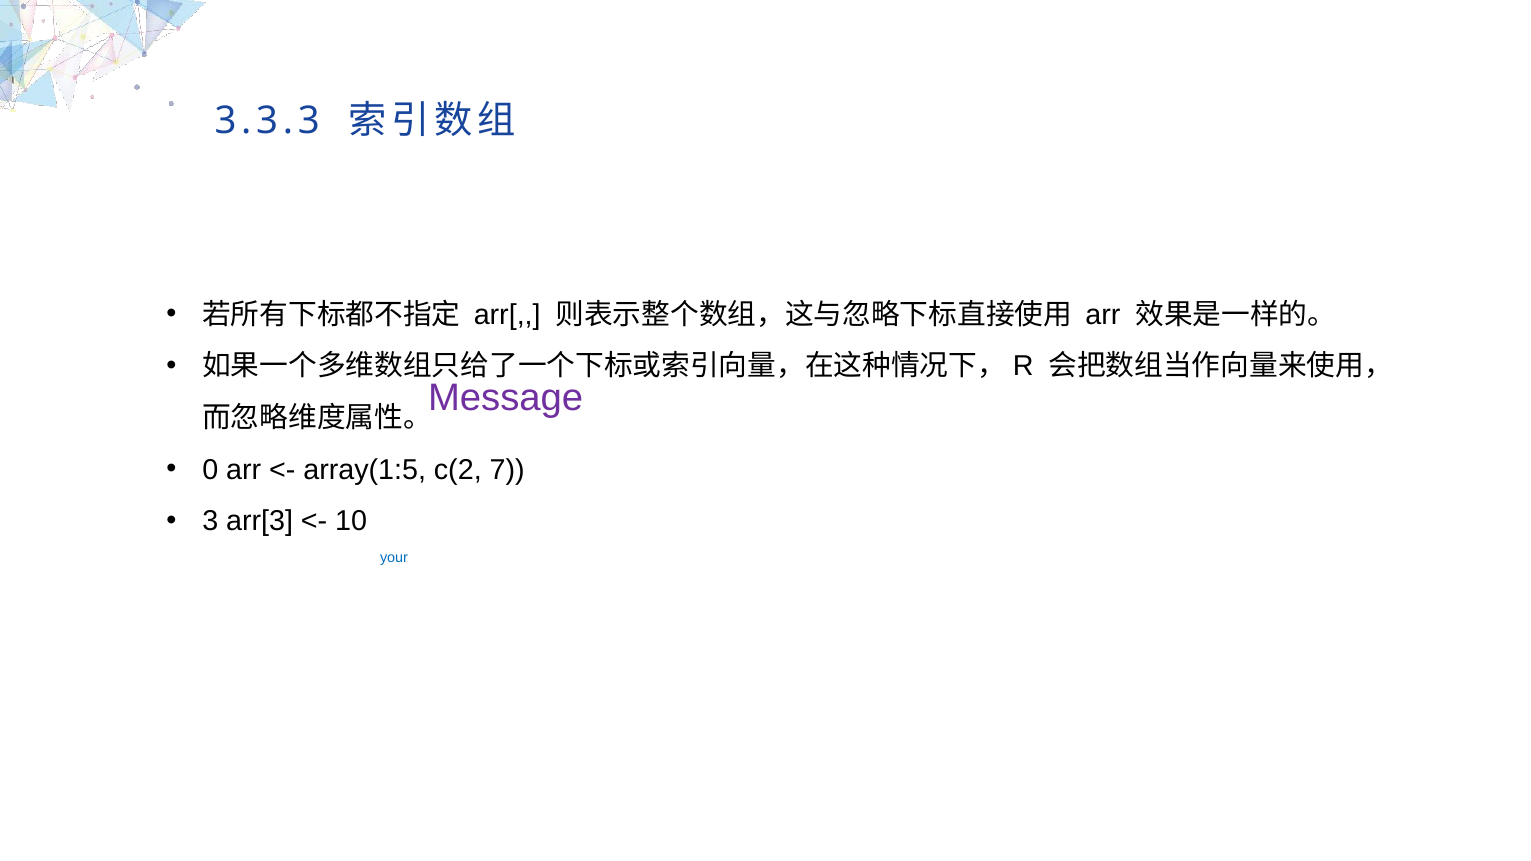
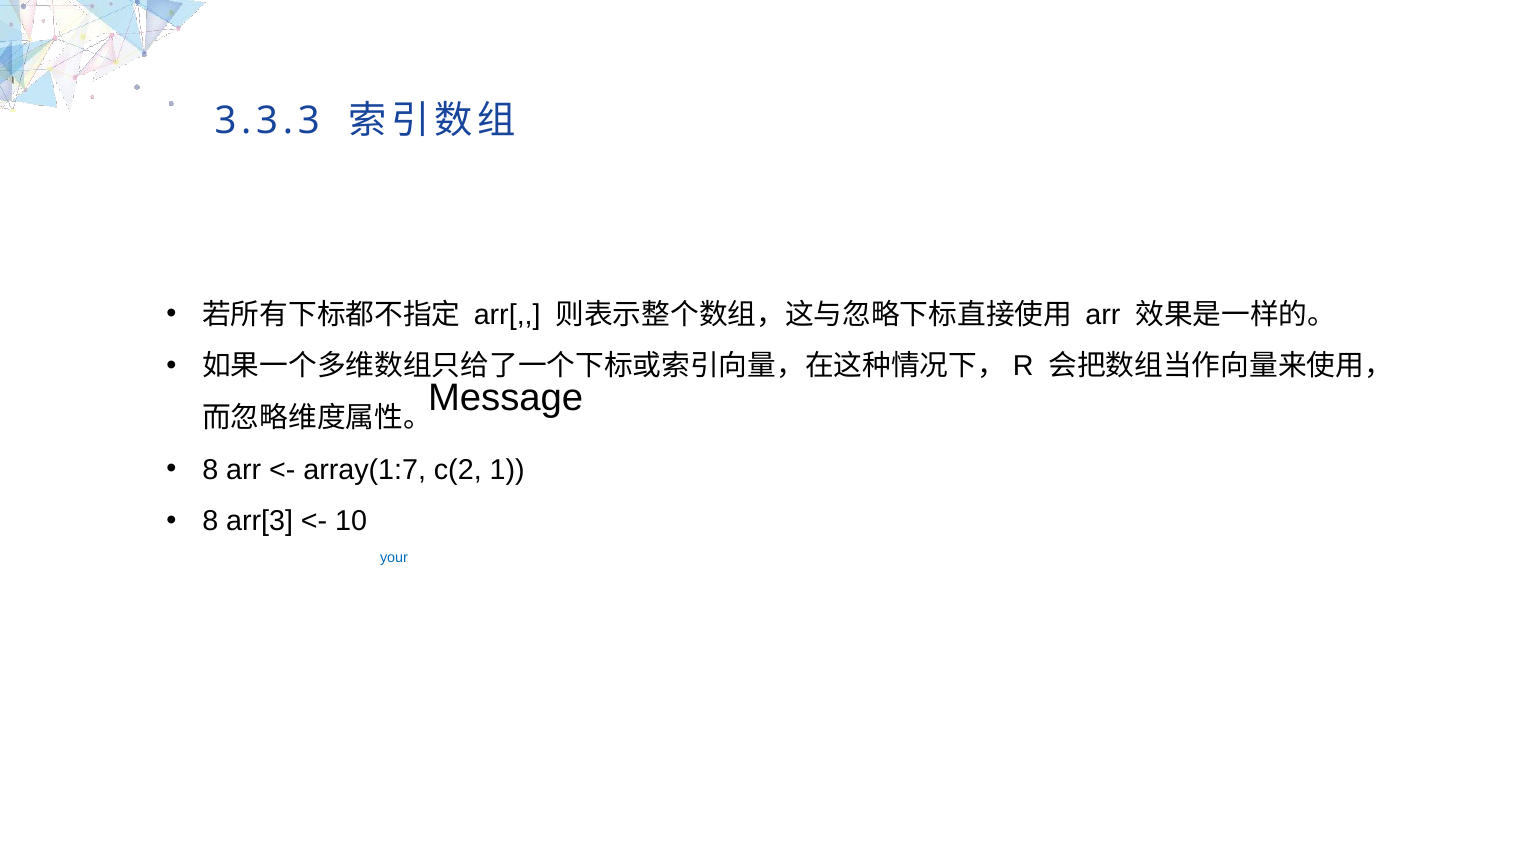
Message colour: purple -> black (506, 398)
0: 0 -> 8 (210, 470)
array(1:5: array(1:5 -> array(1:7 (365, 470)
7: 7 -> 1 (507, 470)
3: 3 -> 8 (210, 522)
